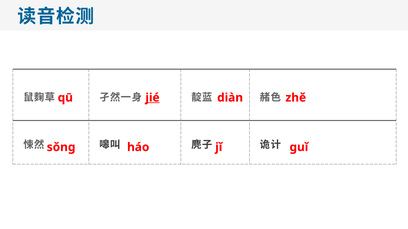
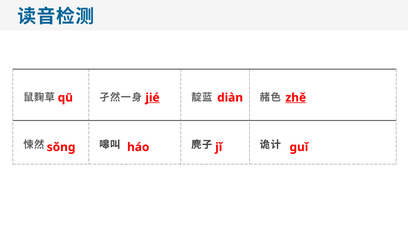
zhě underline: none -> present (296, 98)
